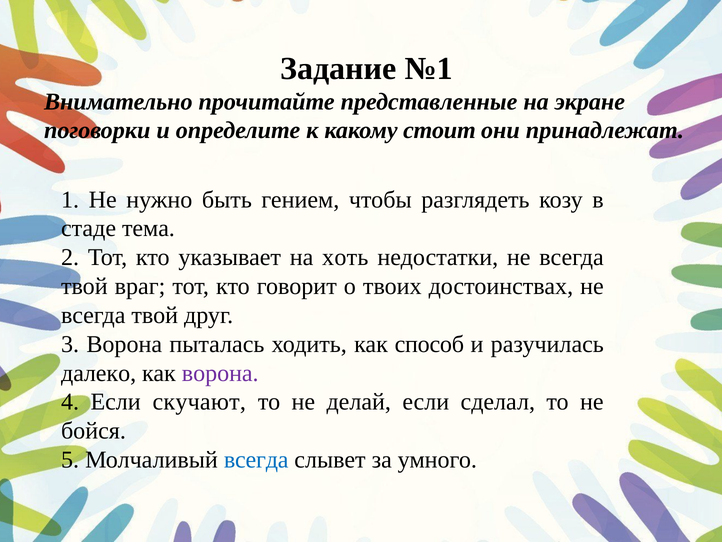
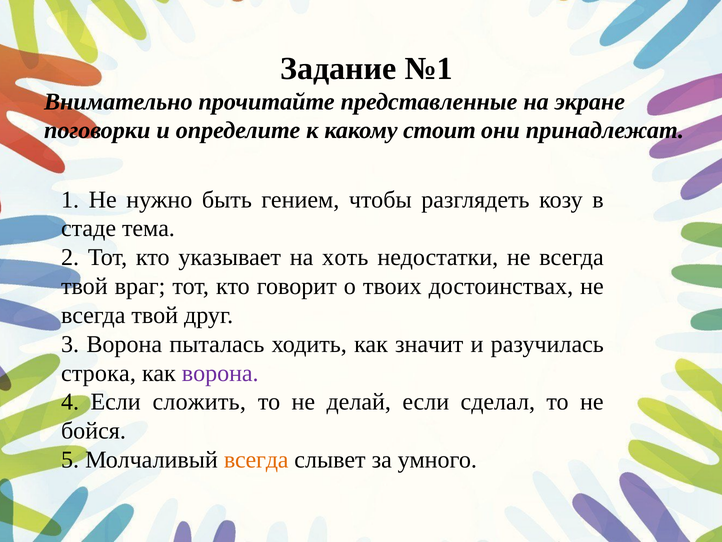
способ: способ -> значит (429, 344)
далеко: далеко -> строка (98, 373)
скучают: скучают -> сложить (199, 402)
всегда colour: blue -> orange (256, 459)
